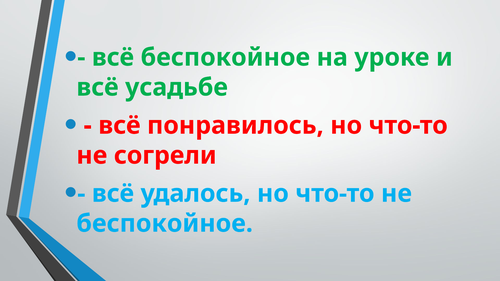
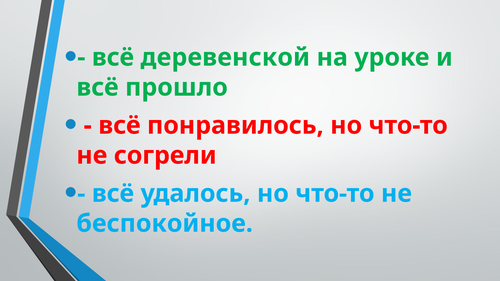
всё беспокойное: беспокойное -> деревенской (225, 57)
усадьбе: усадьбе -> прошло (176, 87)
